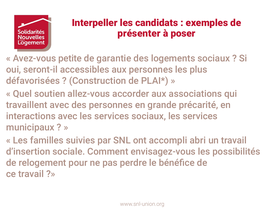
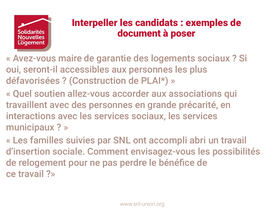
présenter: présenter -> document (139, 33)
petite: petite -> maire (70, 58)
